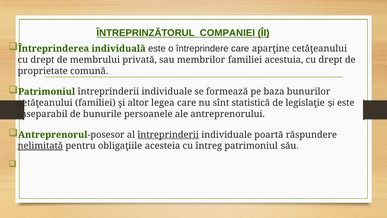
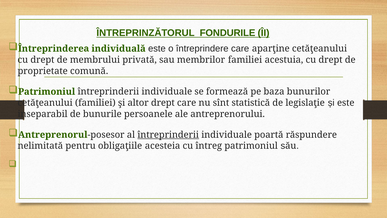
COMPANIEI: COMPANIEI -> FONDURILE (228, 33)
altor legea: legea -> drept (163, 103)
nelimitată underline: present -> none (40, 146)
